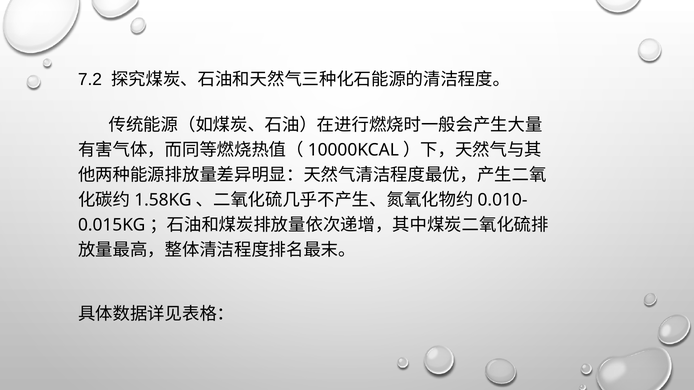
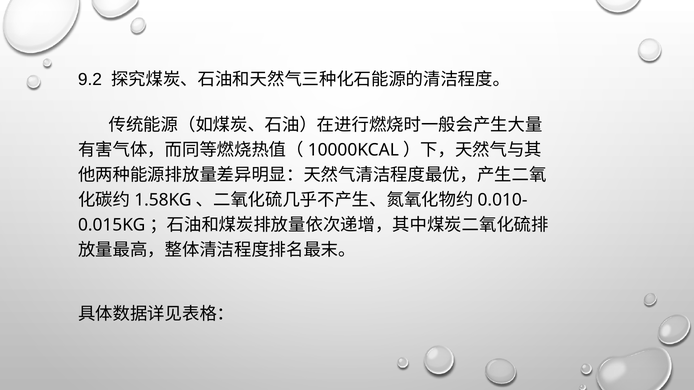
7.2: 7.2 -> 9.2 (90, 80)
